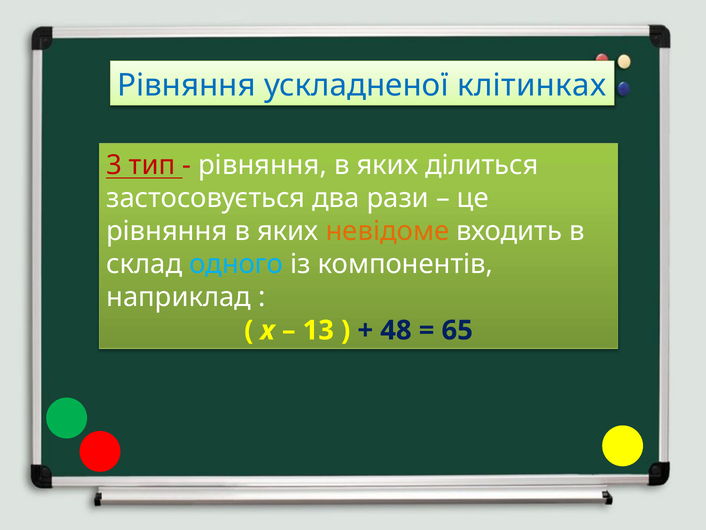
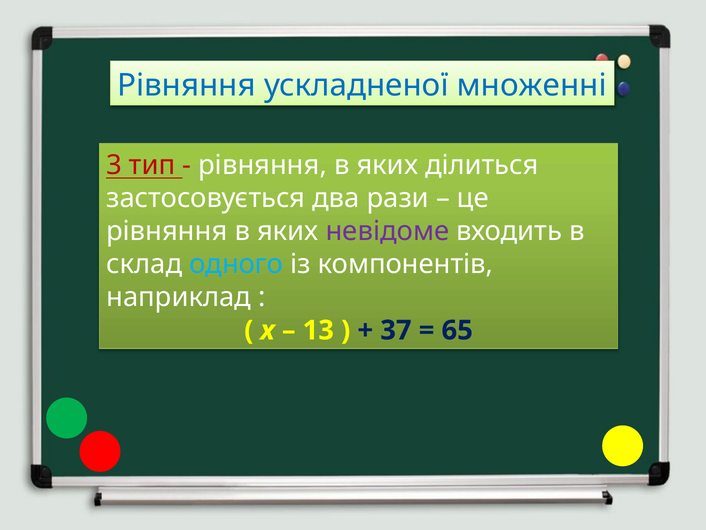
клітинках: клітинках -> множенні (532, 85)
невідоме colour: orange -> purple (387, 231)
48: 48 -> 37 (396, 330)
